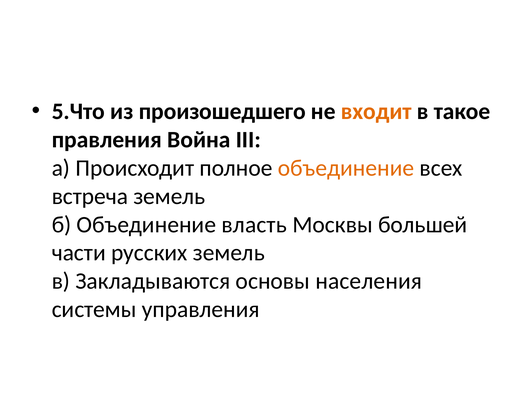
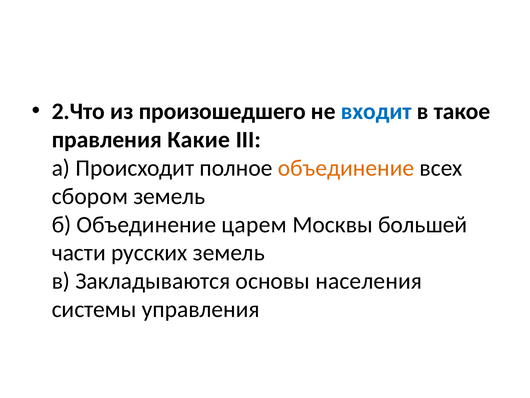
5.Что: 5.Что -> 2.Что (78, 111)
входит colour: orange -> blue (376, 111)
Война: Война -> Какие (199, 139)
встреча: встреча -> сбором (90, 196)
власть: власть -> царем (254, 224)
